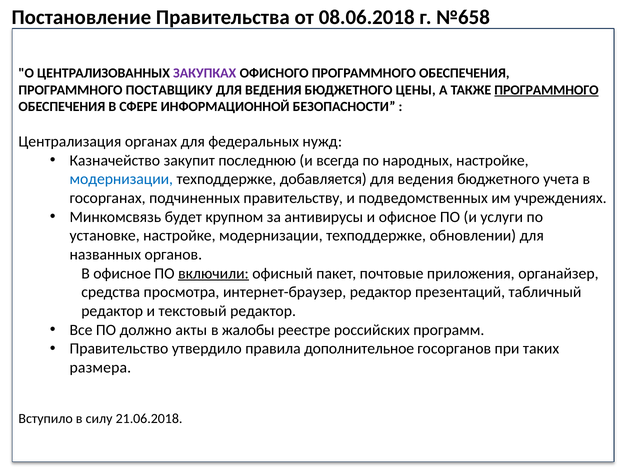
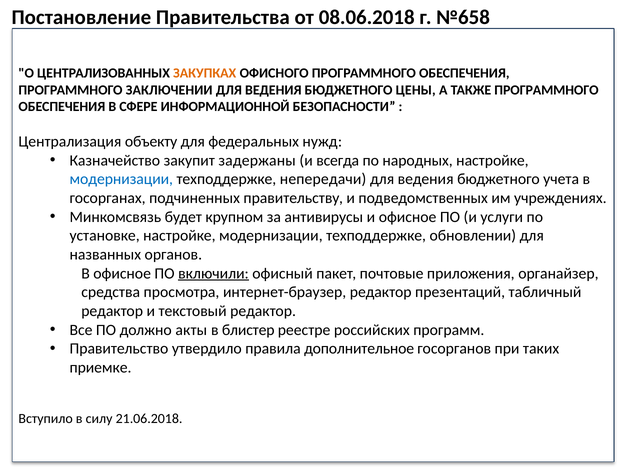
ЗАКУПКАХ colour: purple -> orange (205, 73)
ПОСТАВЩИКУ: ПОСТАВЩИКУ -> ЗАКЛЮЧЕНИИ (169, 90)
ПРОГРАММНОГО underline: present -> none (546, 90)
органах: органах -> объекту (151, 141)
последнюю: последнюю -> задержаны (257, 160)
добавляется: добавляется -> непередачи (323, 179)
жалобы: жалобы -> блистер (248, 330)
размера: размера -> приемке (100, 368)
